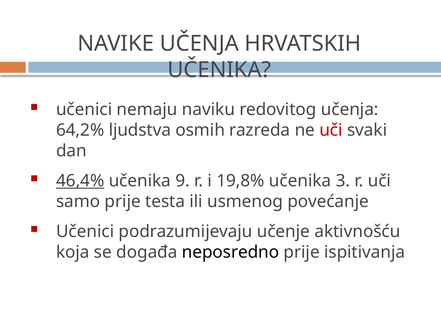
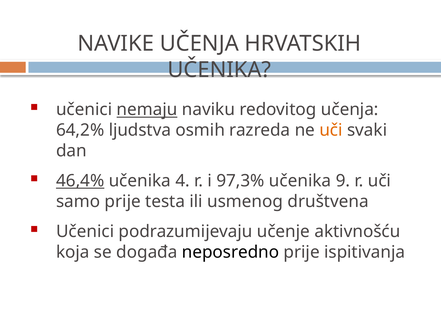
nemaju underline: none -> present (147, 110)
uči colour: red -> orange (331, 130)
9: 9 -> 4 (183, 181)
19,8%: 19,8% -> 97,3% (240, 181)
3: 3 -> 9 (343, 181)
povećanje: povećanje -> društvena (328, 201)
